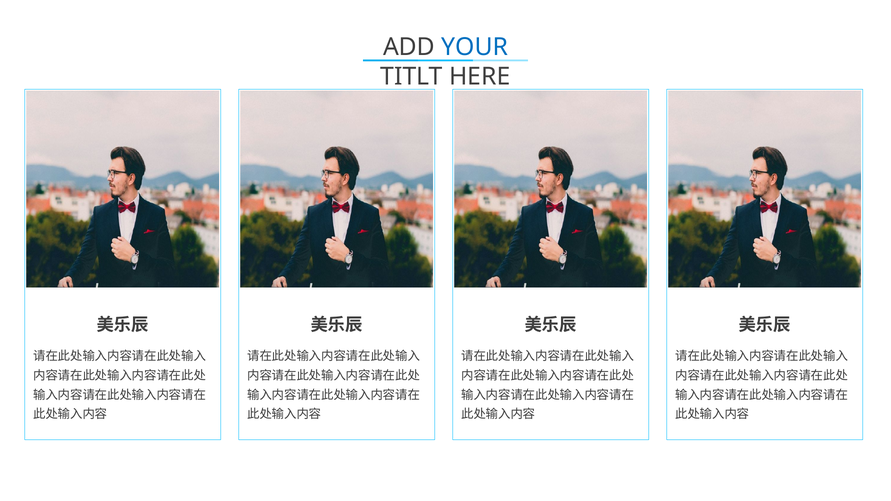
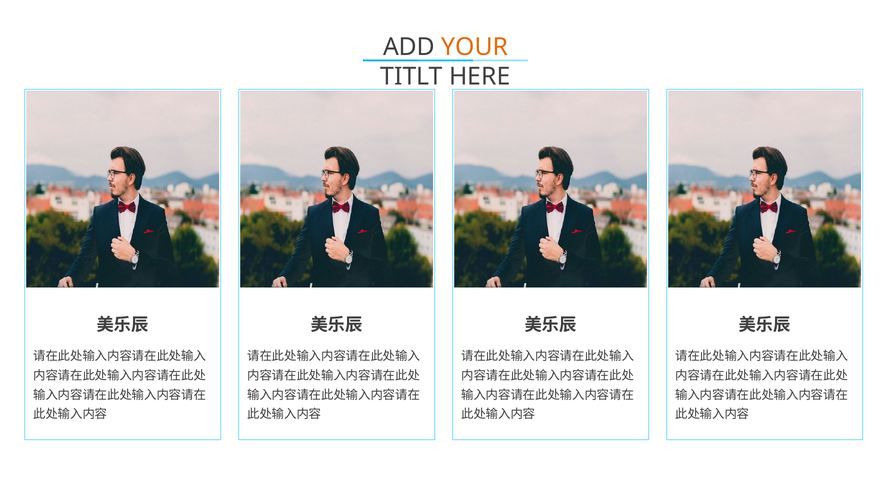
YOUR colour: blue -> orange (475, 47)
